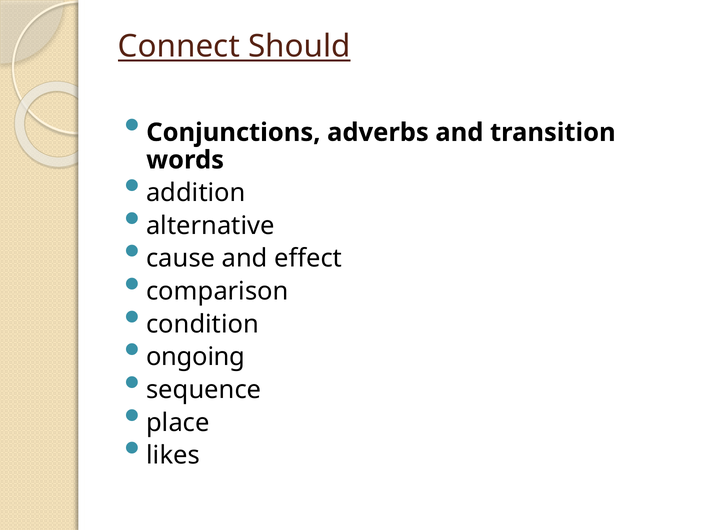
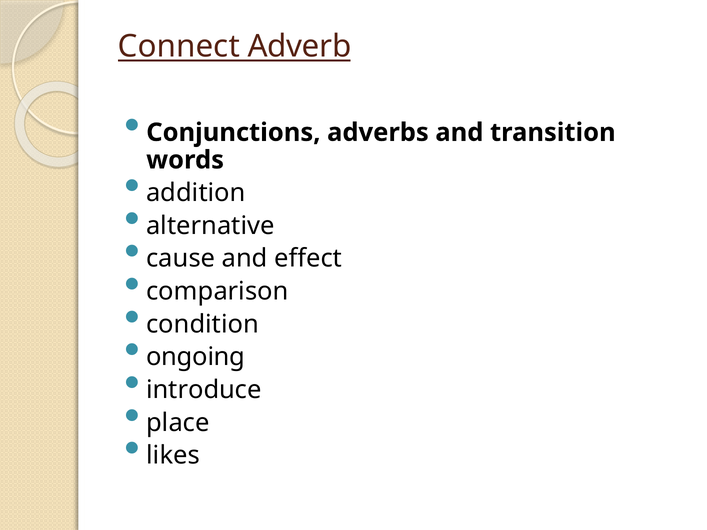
Should: Should -> Adverb (299, 46)
sequence: sequence -> introduce (204, 390)
